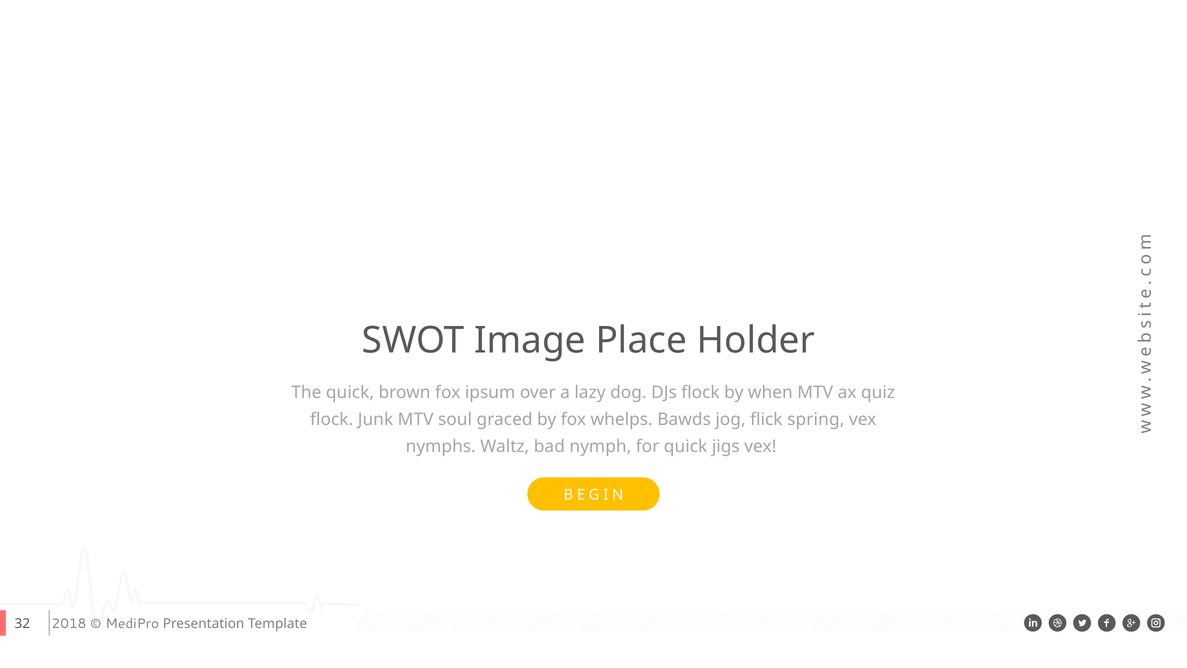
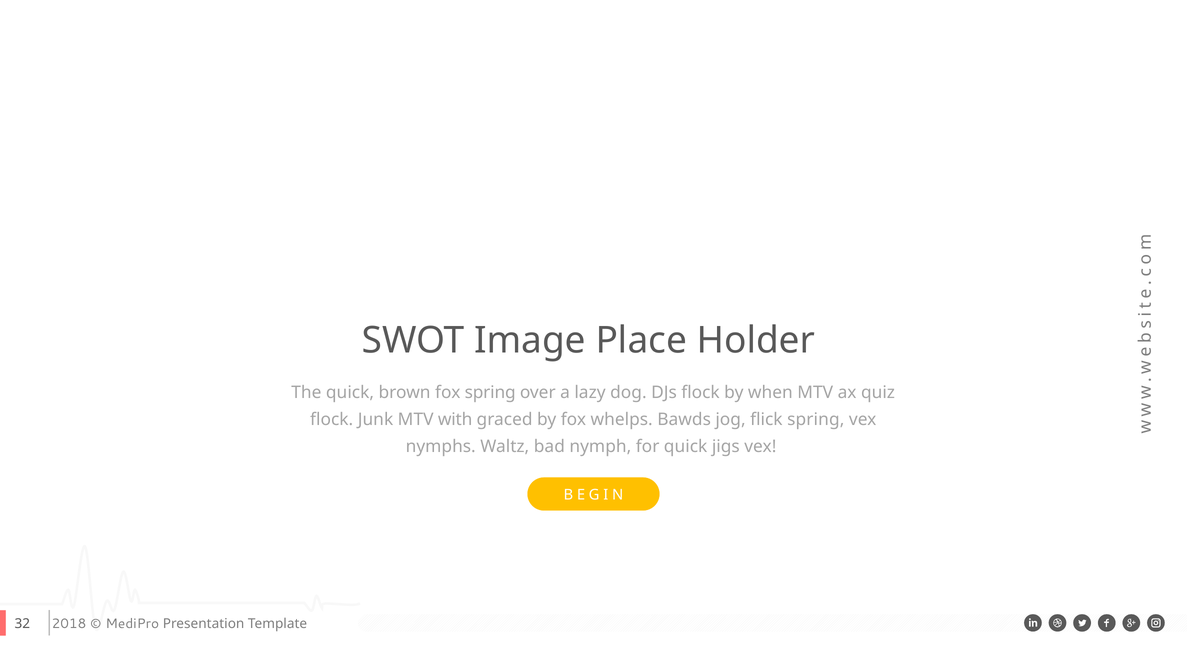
fox ipsum: ipsum -> spring (490, 392)
soul: soul -> with (455, 419)
